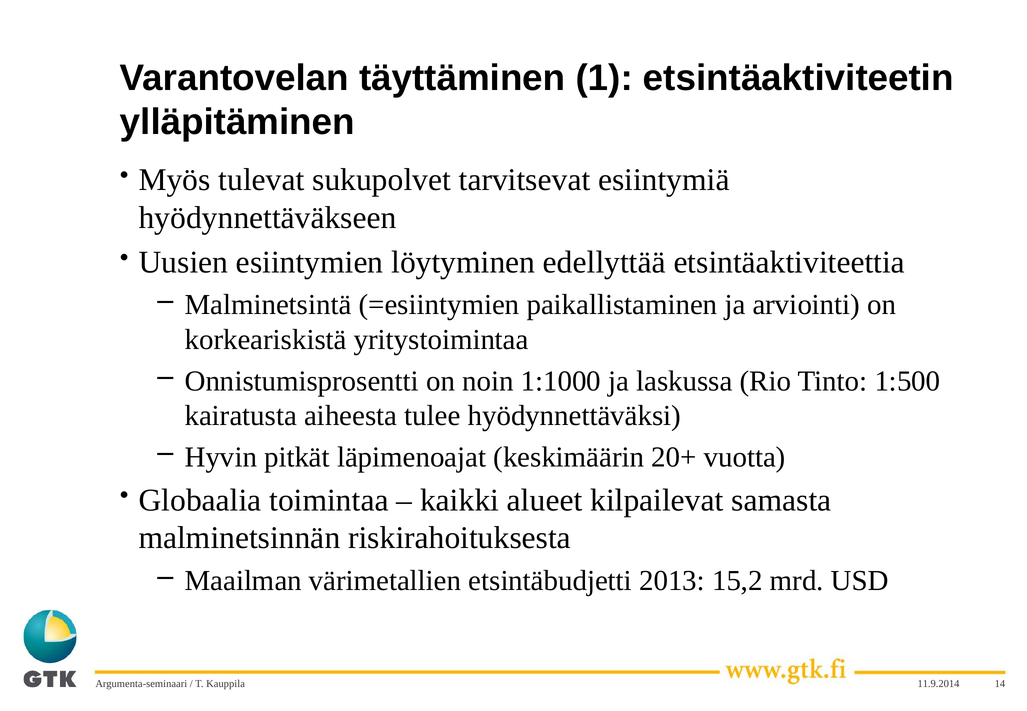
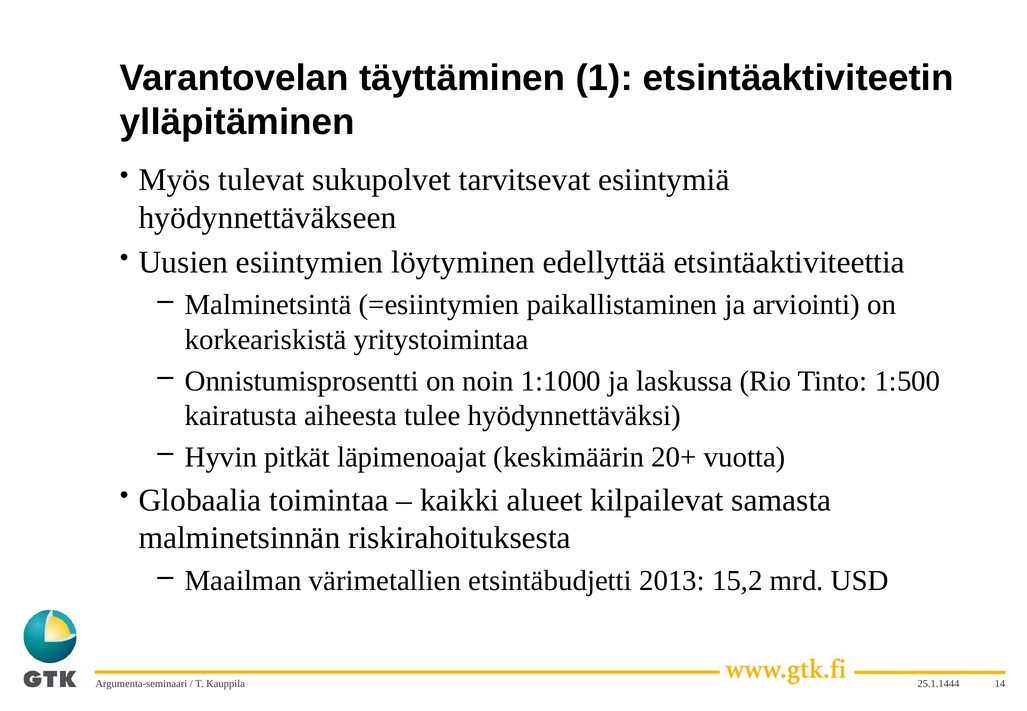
11.9.2014: 11.9.2014 -> 25.1.1444 (938, 684)
